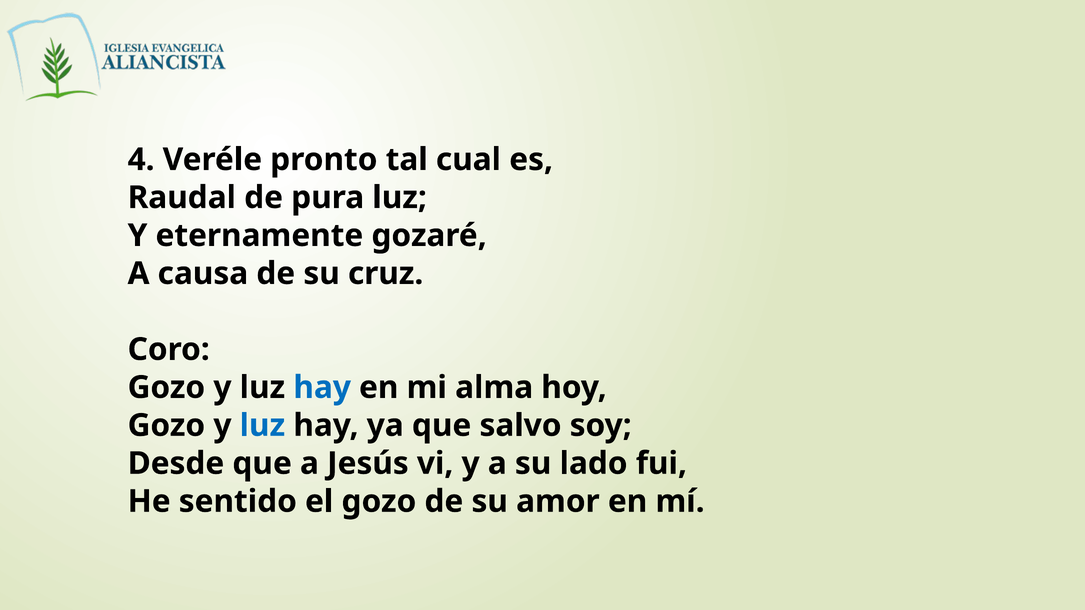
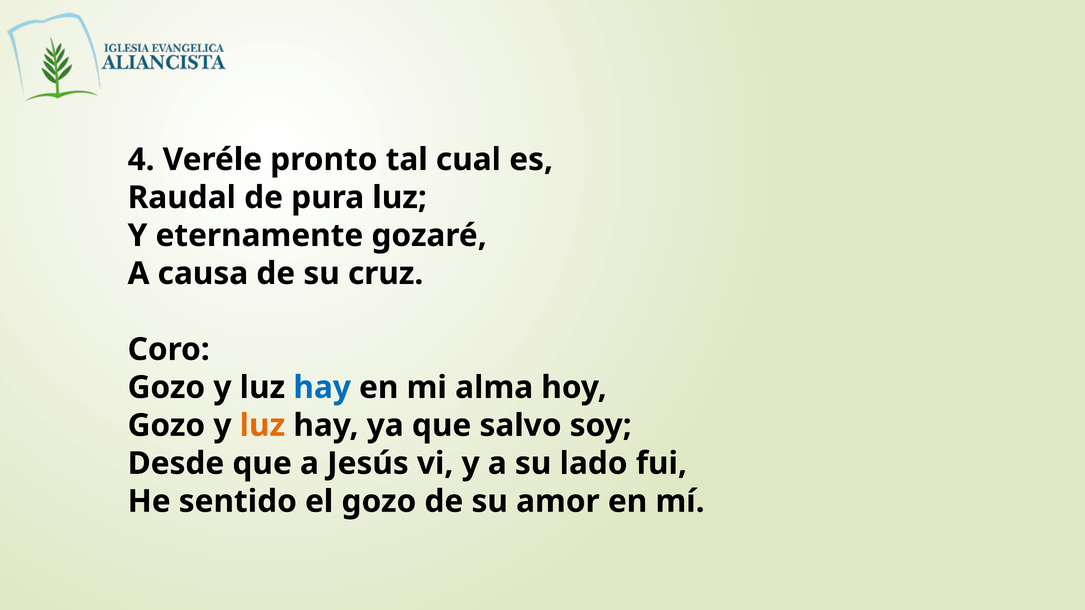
luz colour: blue -> orange (262, 426)
